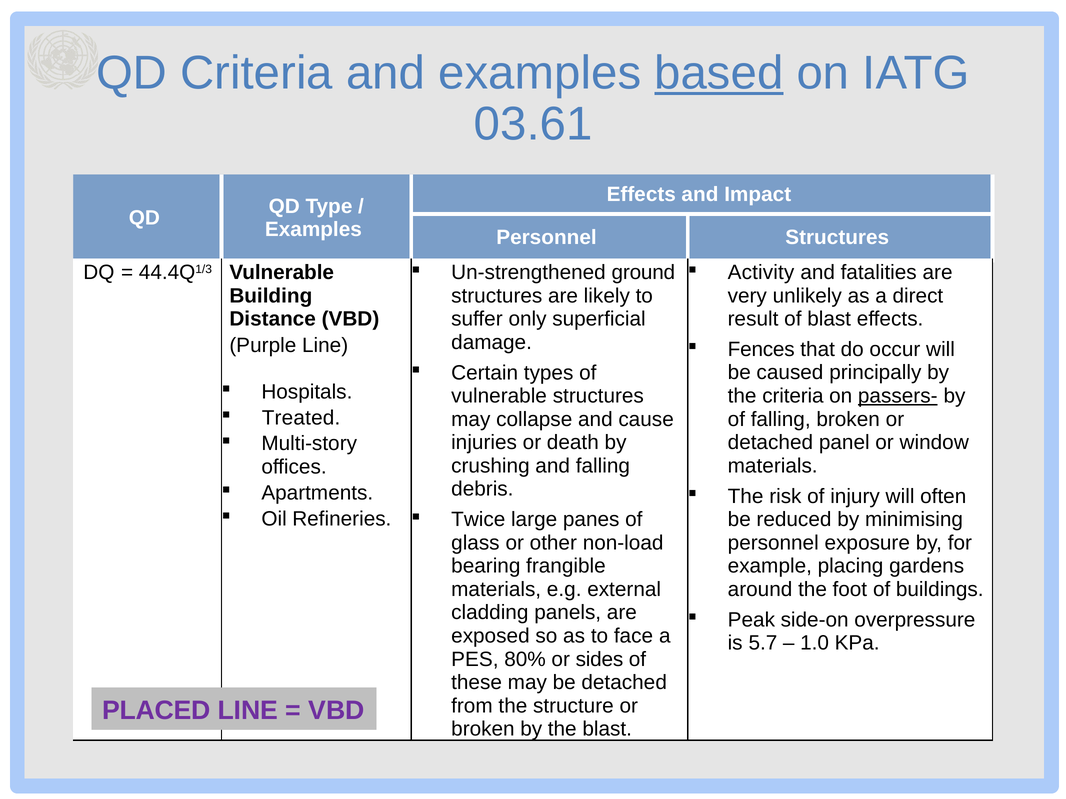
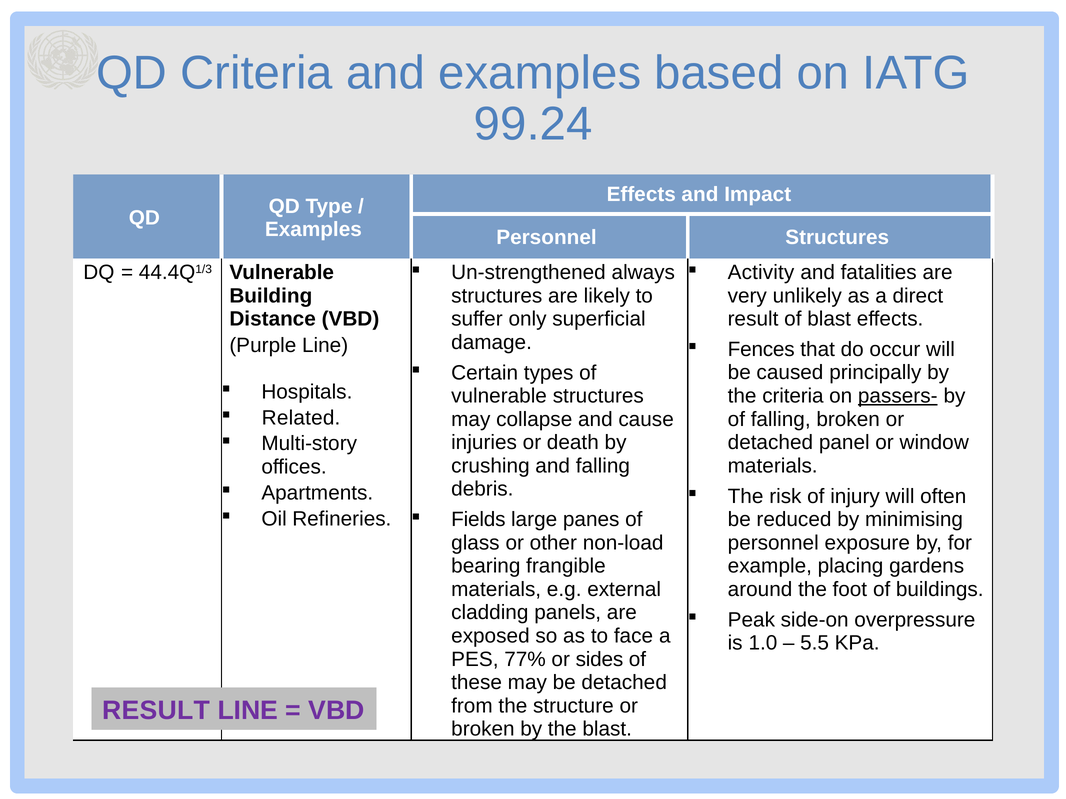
based underline: present -> none (719, 73)
03.61: 03.61 -> 99.24 (533, 124)
ground: ground -> always (643, 273)
Treated: Treated -> Related (301, 418)
Twice: Twice -> Fields (478, 520)
5.7: 5.7 -> 1.0 (763, 643)
1.0: 1.0 -> 5.5 (815, 643)
80%: 80% -> 77% (525, 660)
PLACED: PLACED -> RESULT (156, 711)
